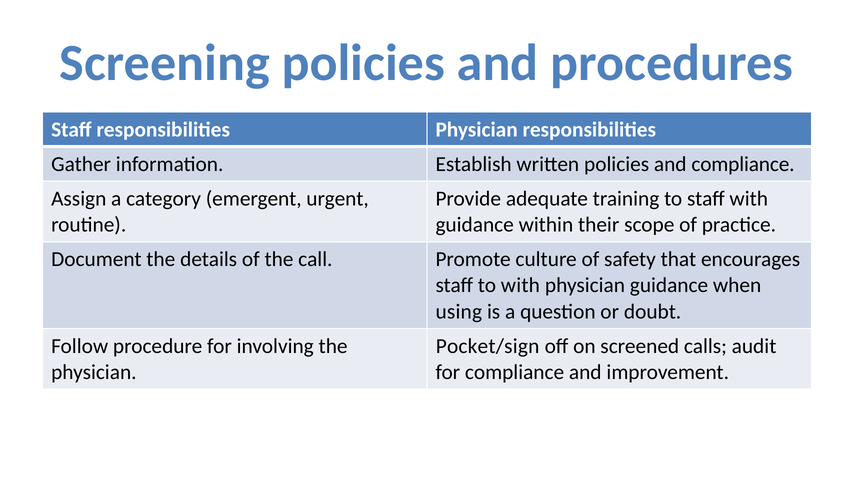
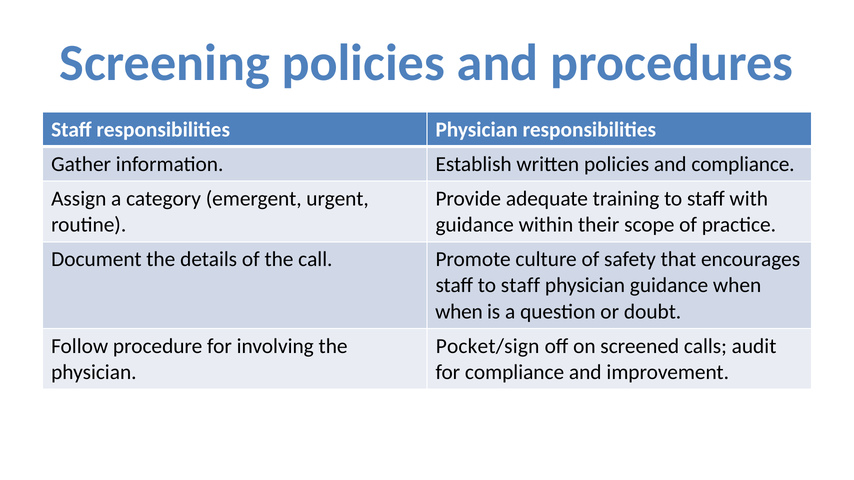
staff to with: with -> staff (520, 286)
using: using -> when (459, 312)
